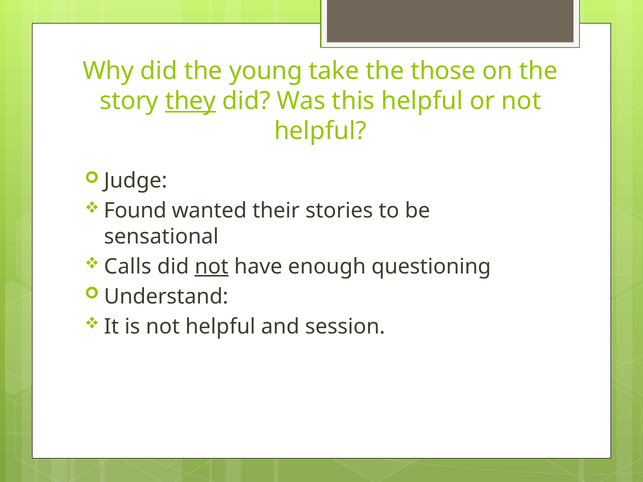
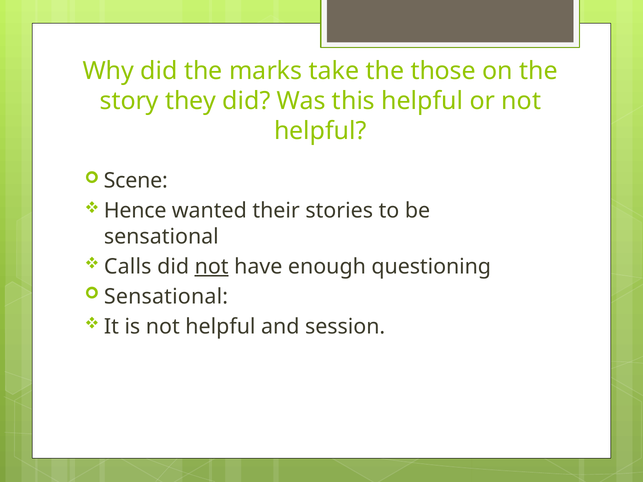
young: young -> marks (266, 71)
they underline: present -> none (191, 101)
Judge: Judge -> Scene (136, 181)
Found: Found -> Hence (135, 211)
Understand: Understand -> Sensational (166, 297)
